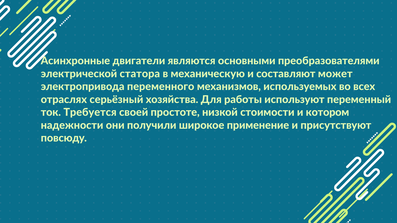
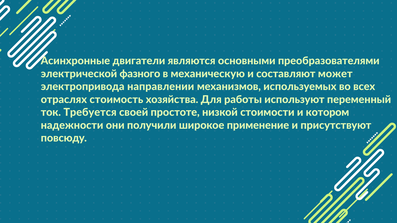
статора: статора -> фазного (140, 74)
переменного: переменного -> направлении (161, 87)
серьёзный: серьёзный -> стоимость (116, 100)
